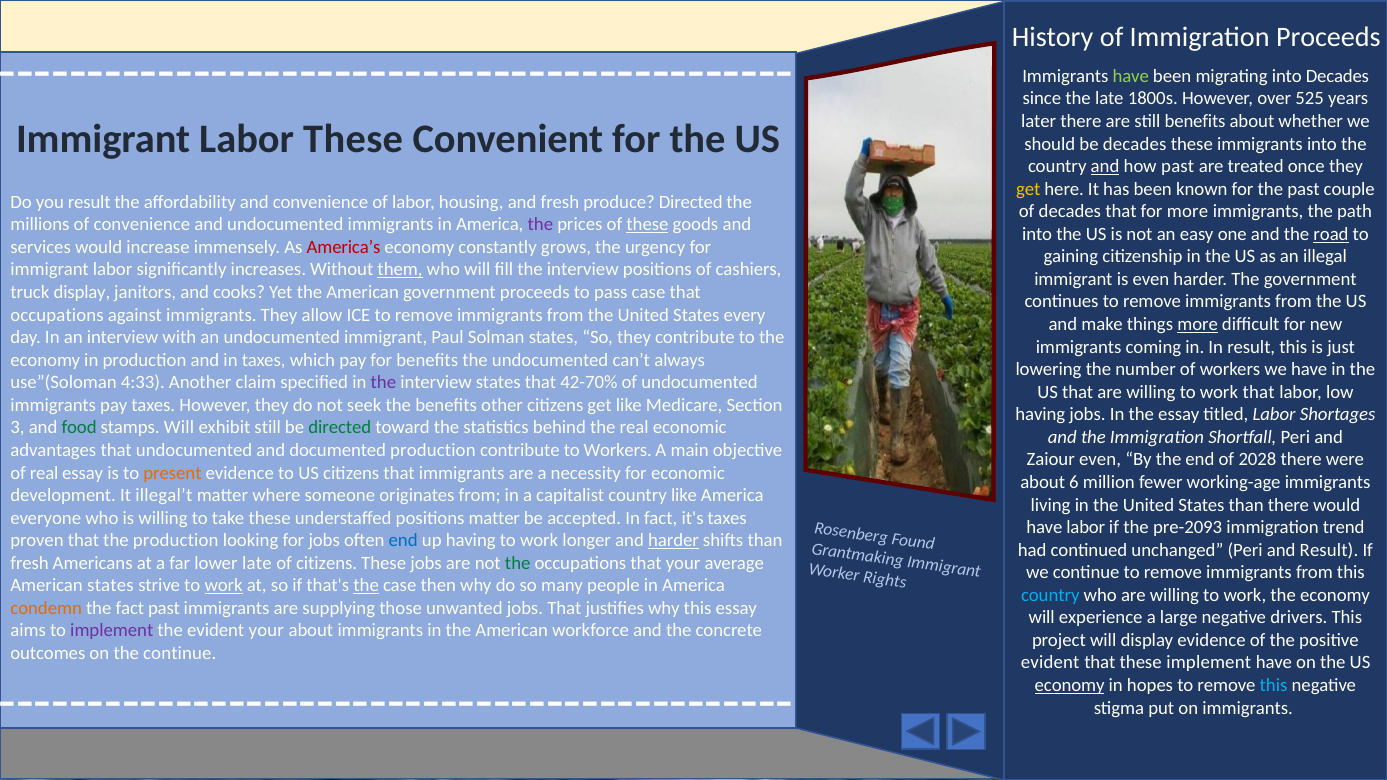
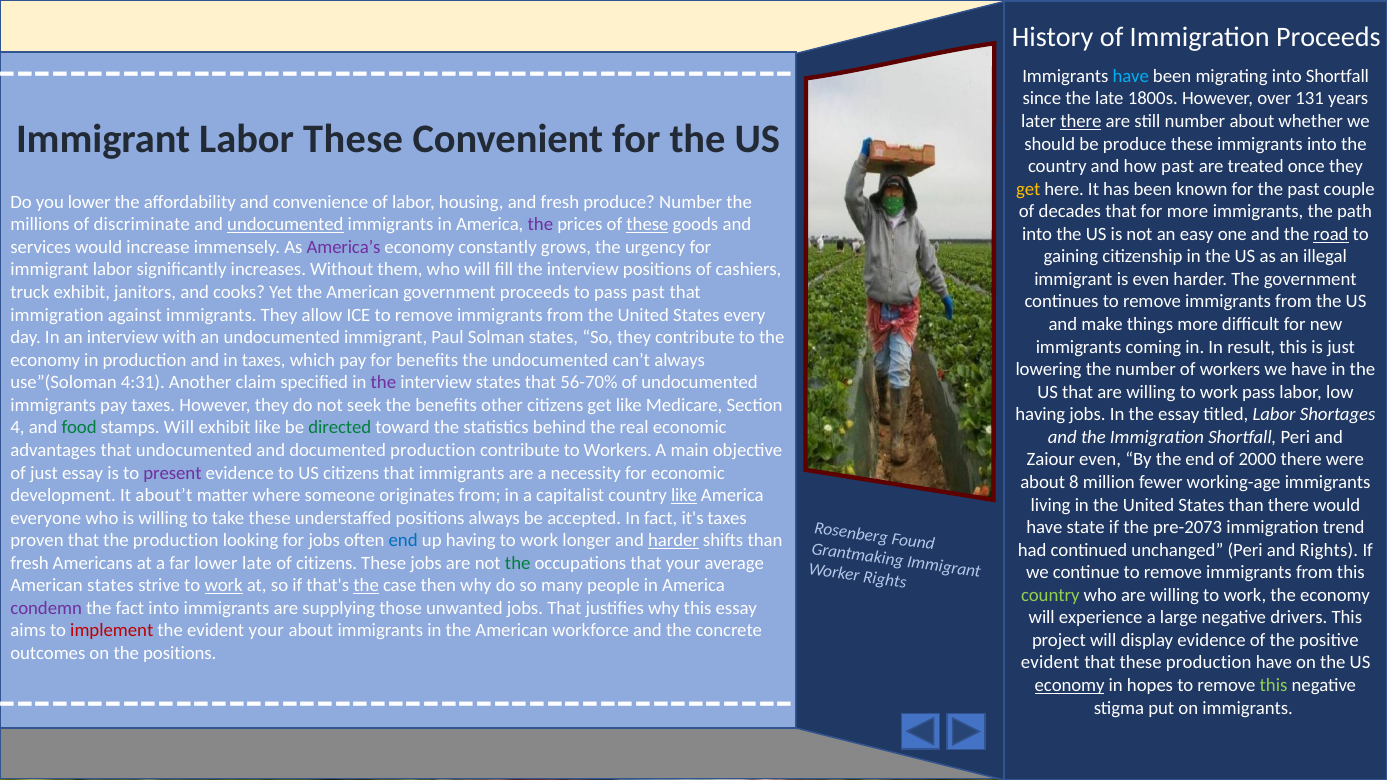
have colour: light green -> light blue (1131, 76)
into Decades: Decades -> Shortfall (1337, 76)
525: 525 -> 131 (1310, 99)
there underline: none -> present (1081, 121)
still benefits: benefits -> number (1195, 121)
be decades: decades -> produce (1135, 144)
and underline: present -> none (1105, 166)
you result: result -> lower (89, 202)
produce Directed: Directed -> Number (691, 202)
of convenience: convenience -> discriminate (142, 225)
undocumented underline: none -> present (285, 225)
America’s colour: red -> purple (344, 247)
them underline: present -> none (400, 270)
truck display: display -> exhibit (82, 292)
pass case: case -> past (648, 292)
occupations: occupations -> immigration (57, 315)
more underline: present -> none (1198, 324)
4:33: 4:33 -> 4:31 (143, 383)
42-70%: 42-70% -> 56-70% (589, 383)
work that: that -> pass (1259, 392)
3: 3 -> 4 (17, 428)
exhibit still: still -> like (268, 428)
2028: 2028 -> 2000 (1257, 460)
of real: real -> just (44, 473)
present colour: orange -> purple (172, 473)
6: 6 -> 8 (1074, 482)
illegal’t: illegal’t -> about’t (164, 495)
like underline: none -> present (684, 495)
positions matter: matter -> always (494, 518)
have labor: labor -> state (1086, 528)
pre-2093: pre-2093 -> pre-2073 (1188, 528)
and Result: Result -> Rights (1329, 550)
country colour: light blue -> light green (1050, 595)
condemn colour: orange -> purple (46, 608)
fact past: past -> into (164, 608)
implement colour: purple -> red (112, 631)
the continue: continue -> positions (180, 653)
these implement: implement -> production (1209, 663)
this colour: light blue -> light green (1274, 685)
